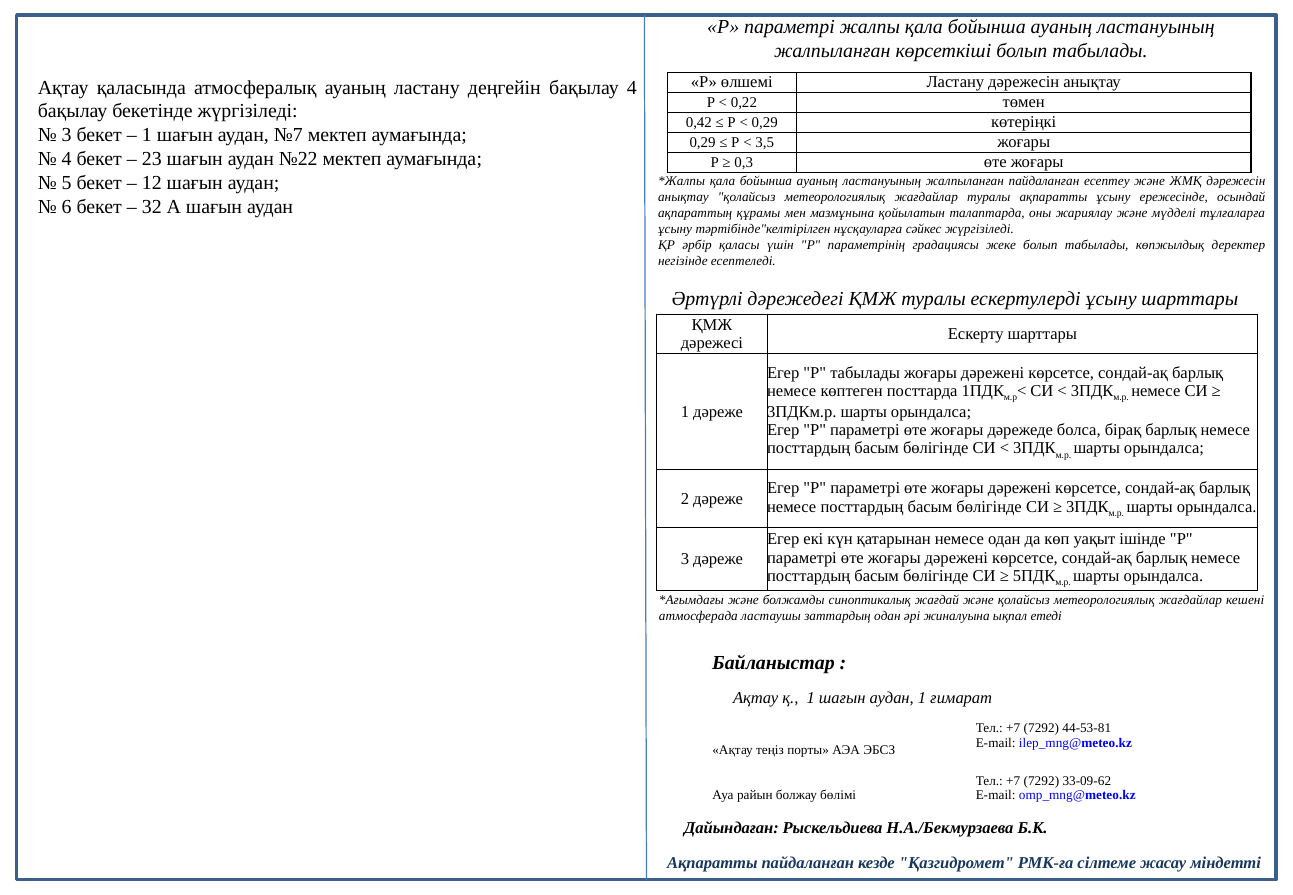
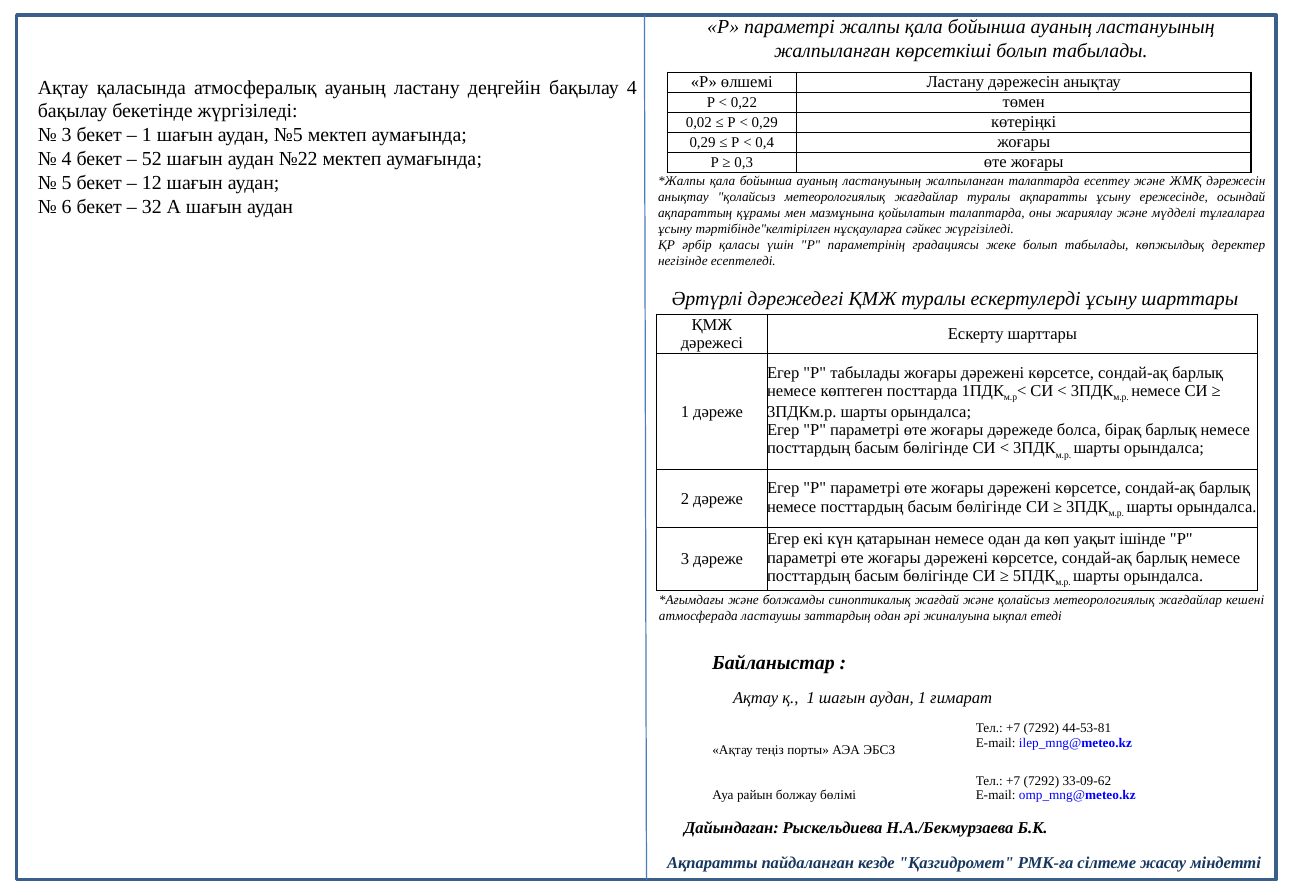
0,42: 0,42 -> 0,02 (699, 122)
№7: №7 -> №5 (288, 135)
3,5: 3,5 -> 0,4 (765, 142)
23: 23 -> 52 (152, 159)
жалпыланған пайдаланған: пайдаланған -> талаптарда (1044, 181)
